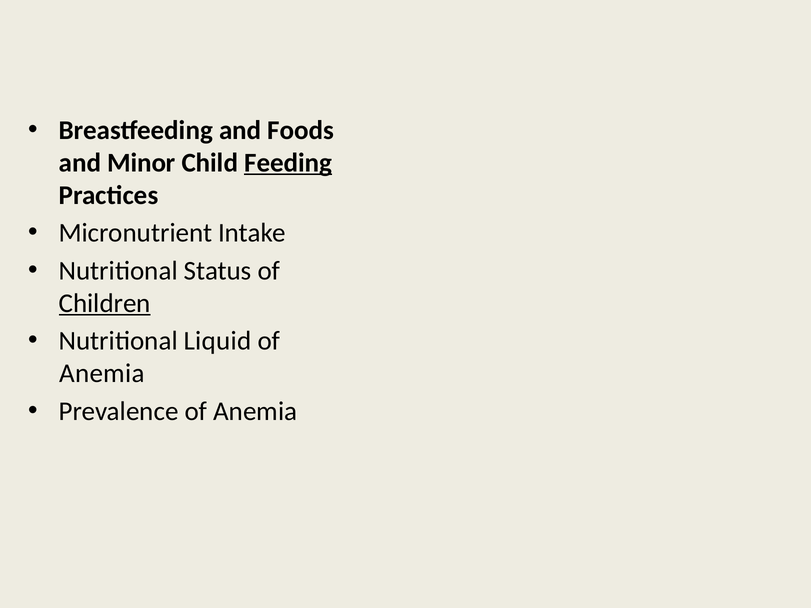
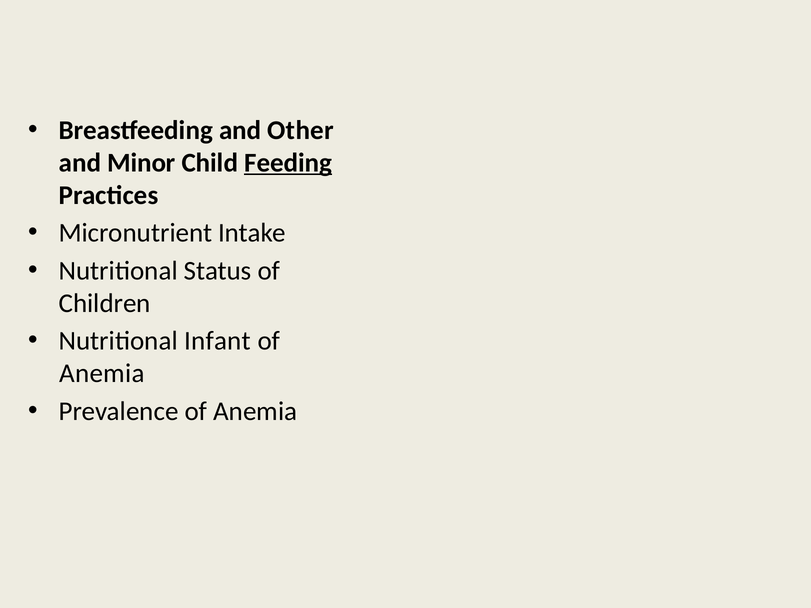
Foods: Foods -> Other (301, 130)
Children underline: present -> none (105, 303)
Liquid: Liquid -> Infant (218, 341)
